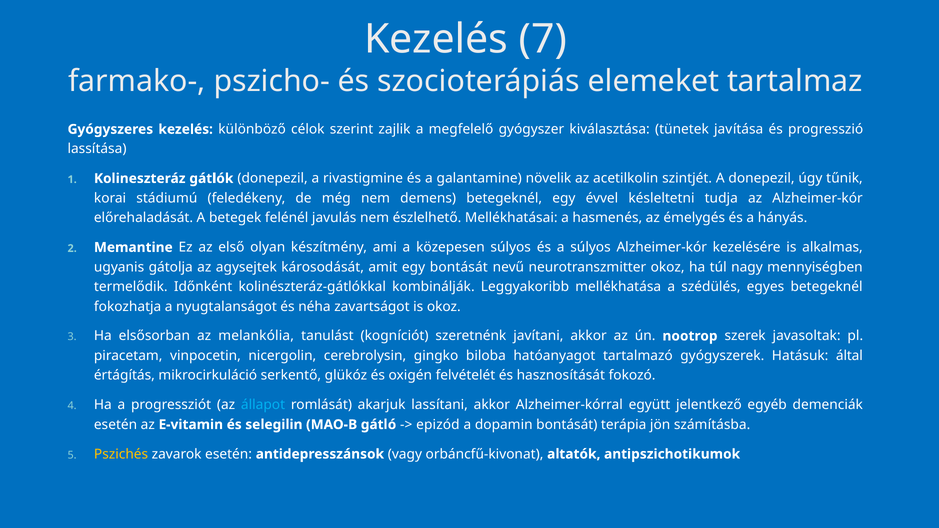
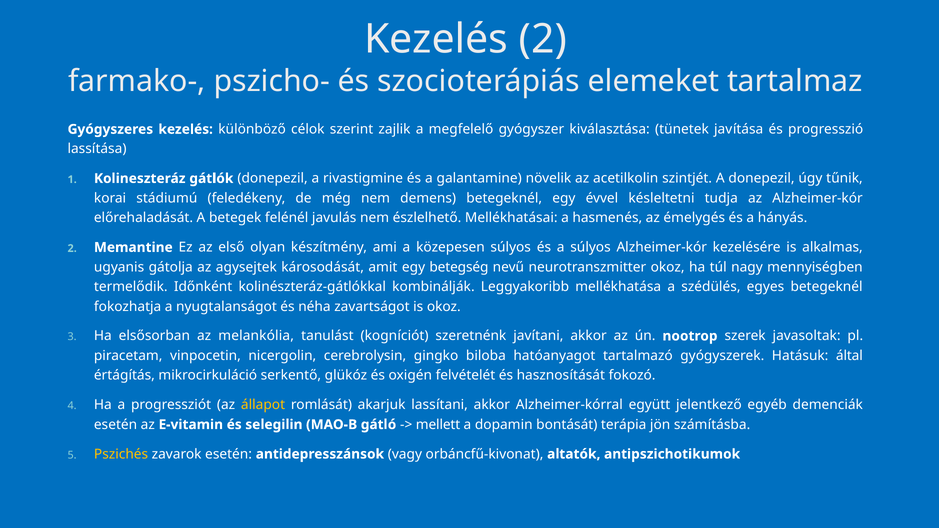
Kezelés 7: 7 -> 2 (543, 39)
egy bontását: bontását -> betegség (459, 267)
állapot colour: light blue -> yellow (263, 405)
epizód: epizód -> mellett (438, 425)
